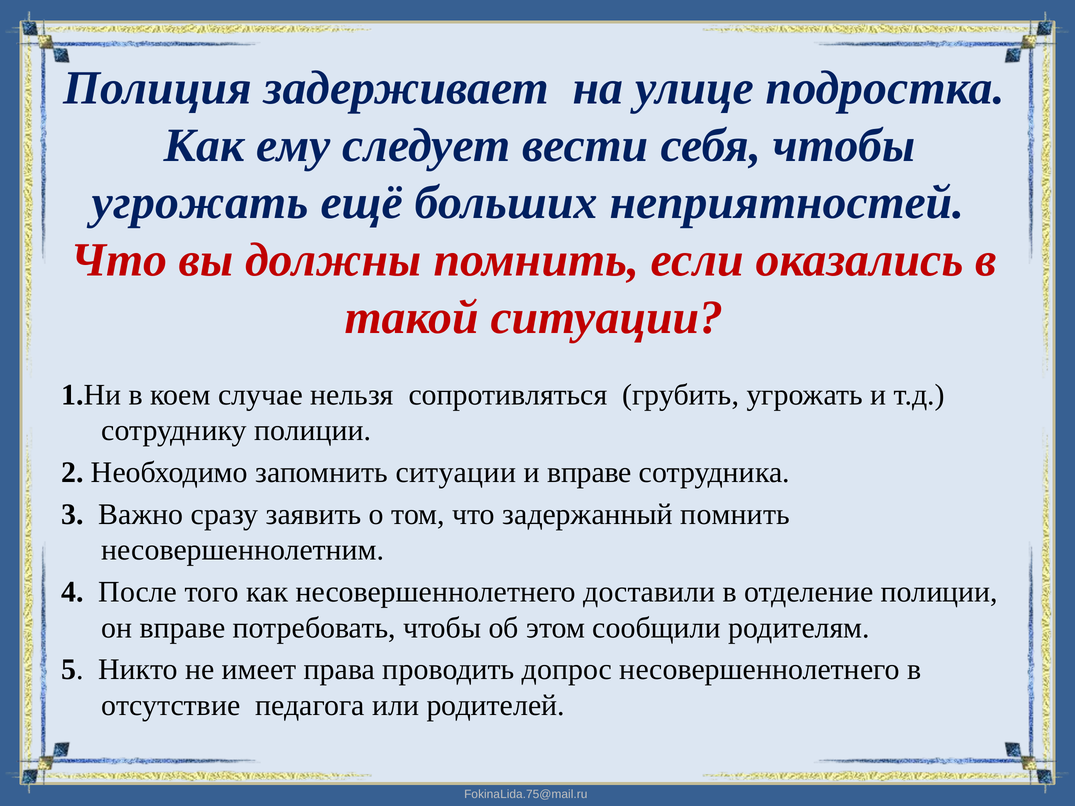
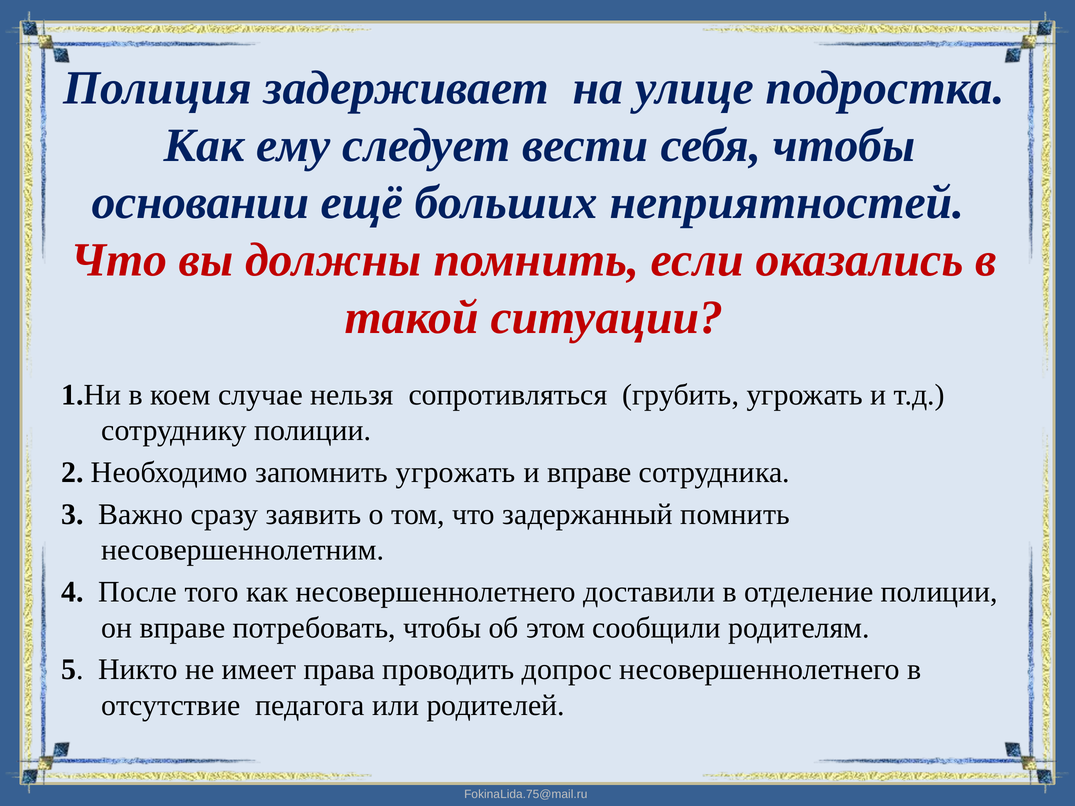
угрожать: угрожать -> основании (200, 203)
запомнить ситуации: ситуации -> угрожать (456, 473)
